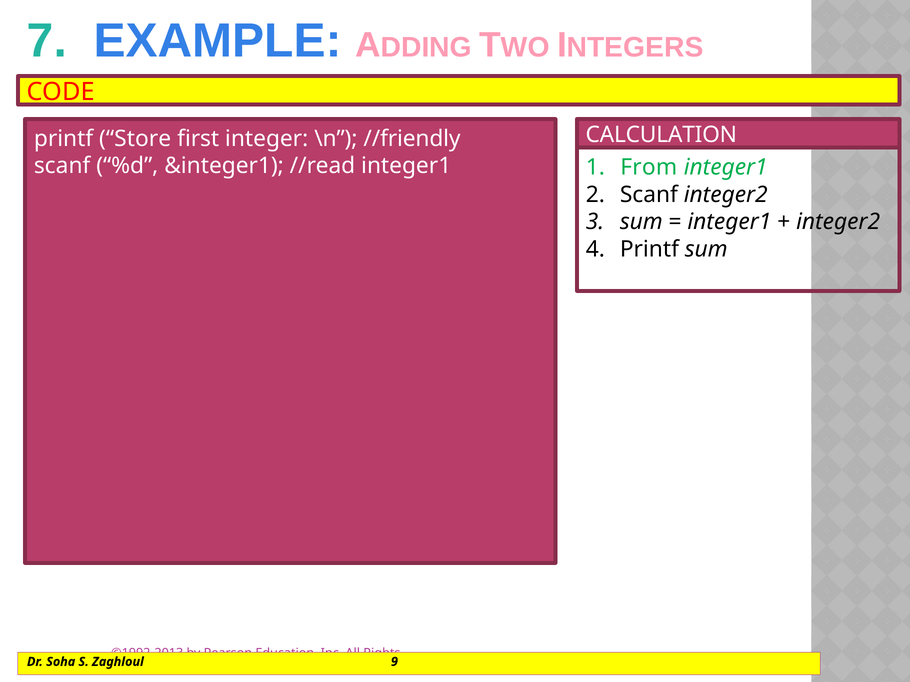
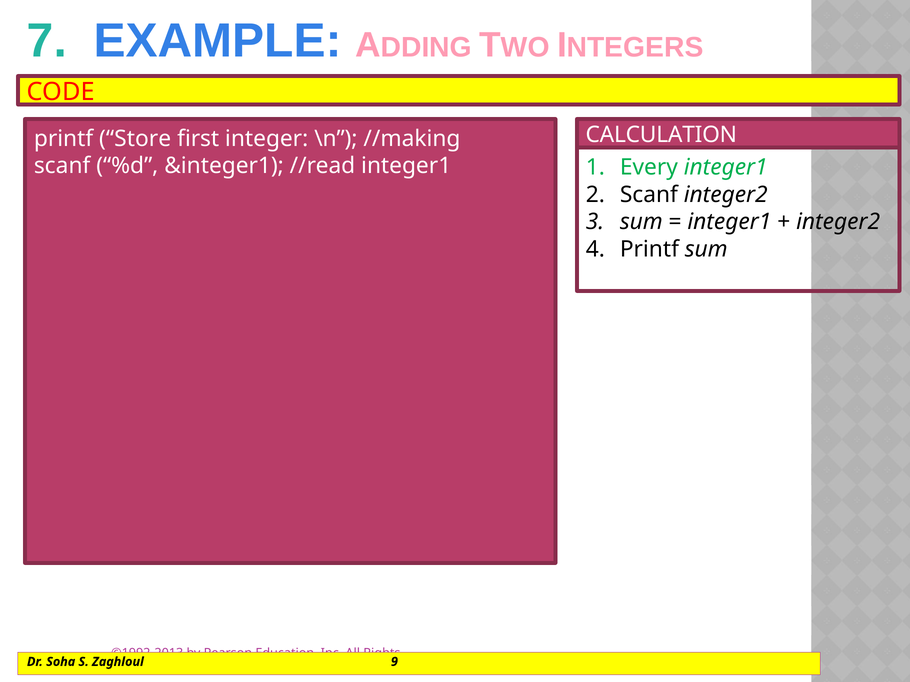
//friendly: //friendly -> //making (412, 139)
From: From -> Every (649, 167)
